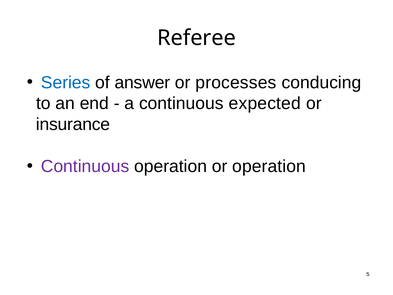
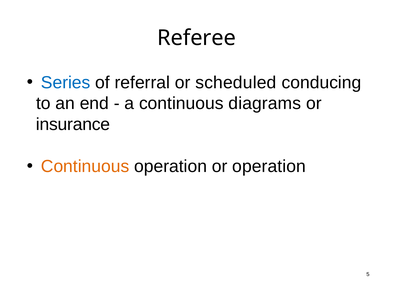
answer: answer -> referral (142, 82)
processes: processes -> scheduled (236, 82)
expected: expected -> diagrams (265, 103)
Continuous colour: purple -> orange (85, 166)
